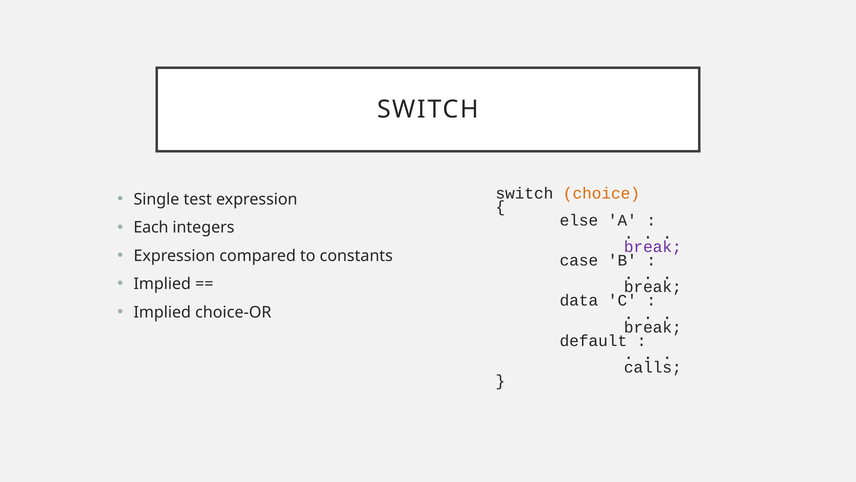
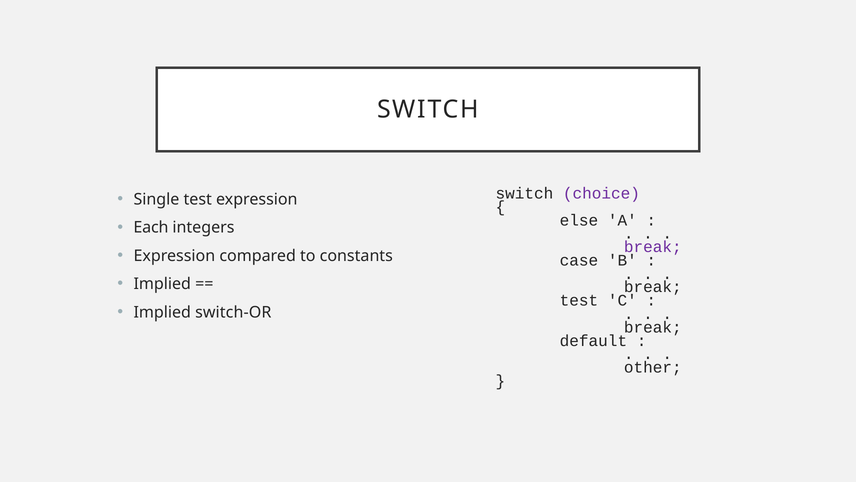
choice colour: orange -> purple (601, 193)
data: data -> test (579, 300)
choice-OR: choice-OR -> switch-OR (233, 312)
calls: calls -> other (653, 367)
